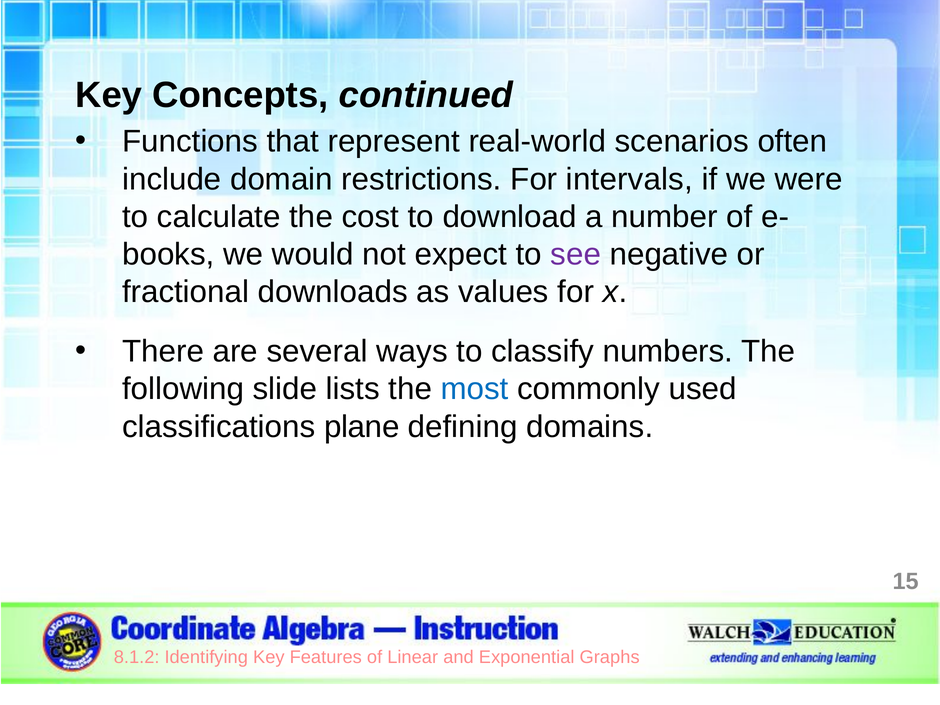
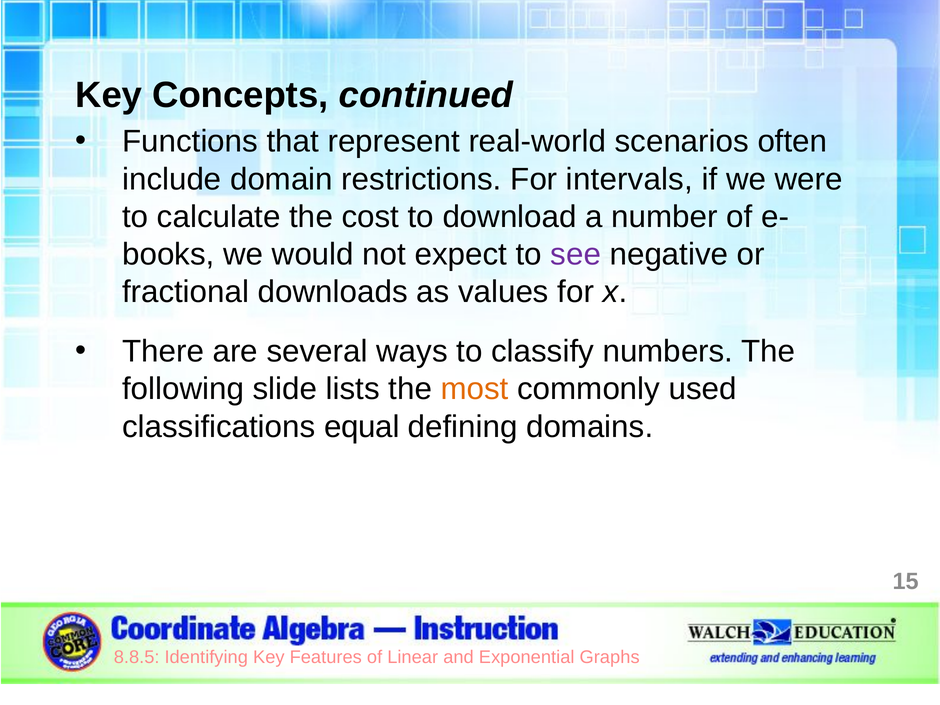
most colour: blue -> orange (475, 389)
plane: plane -> equal (362, 427)
8.1.2: 8.1.2 -> 8.8.5 (137, 657)
